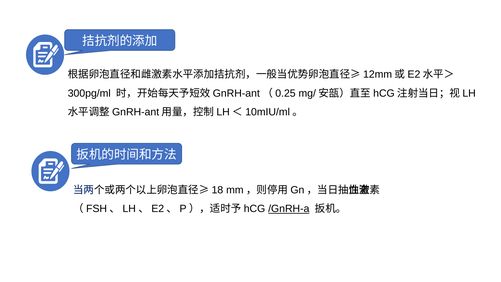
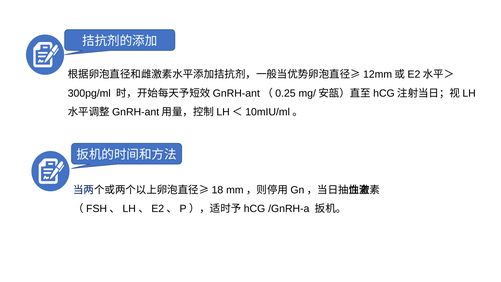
/GnRH-a underline: present -> none (289, 209)
